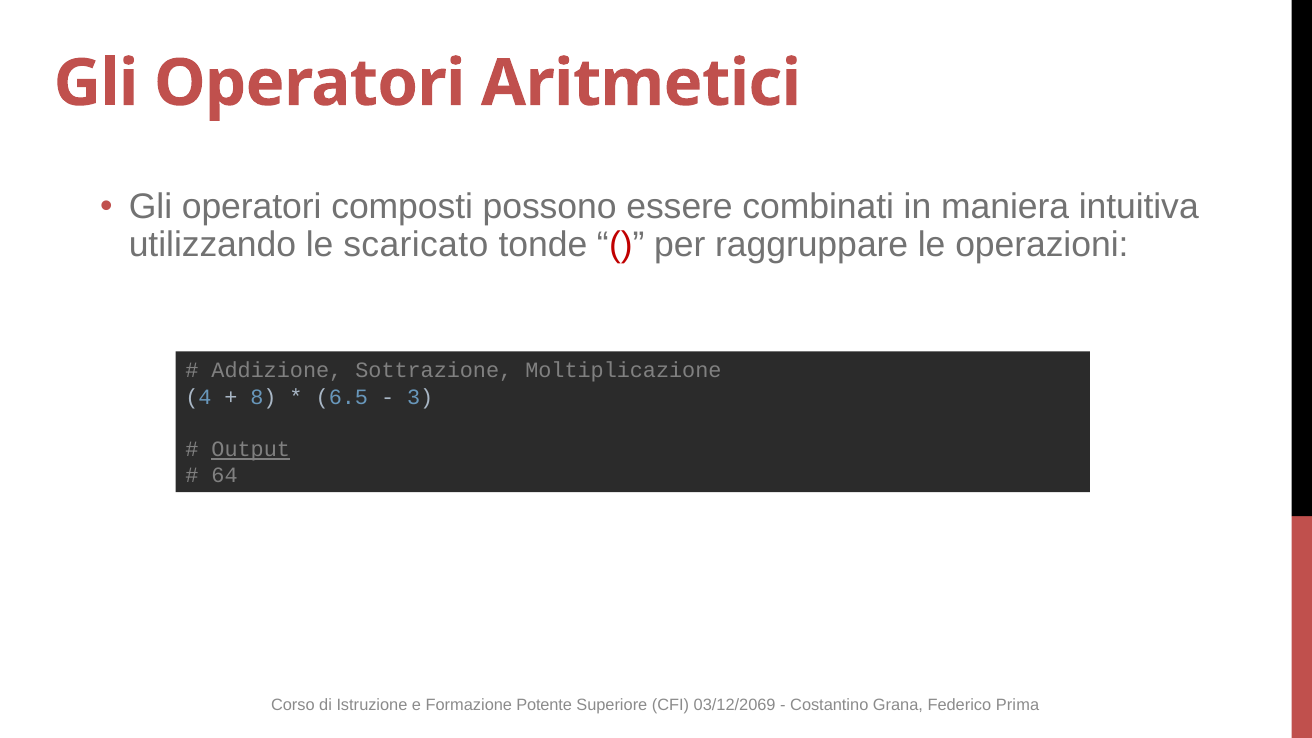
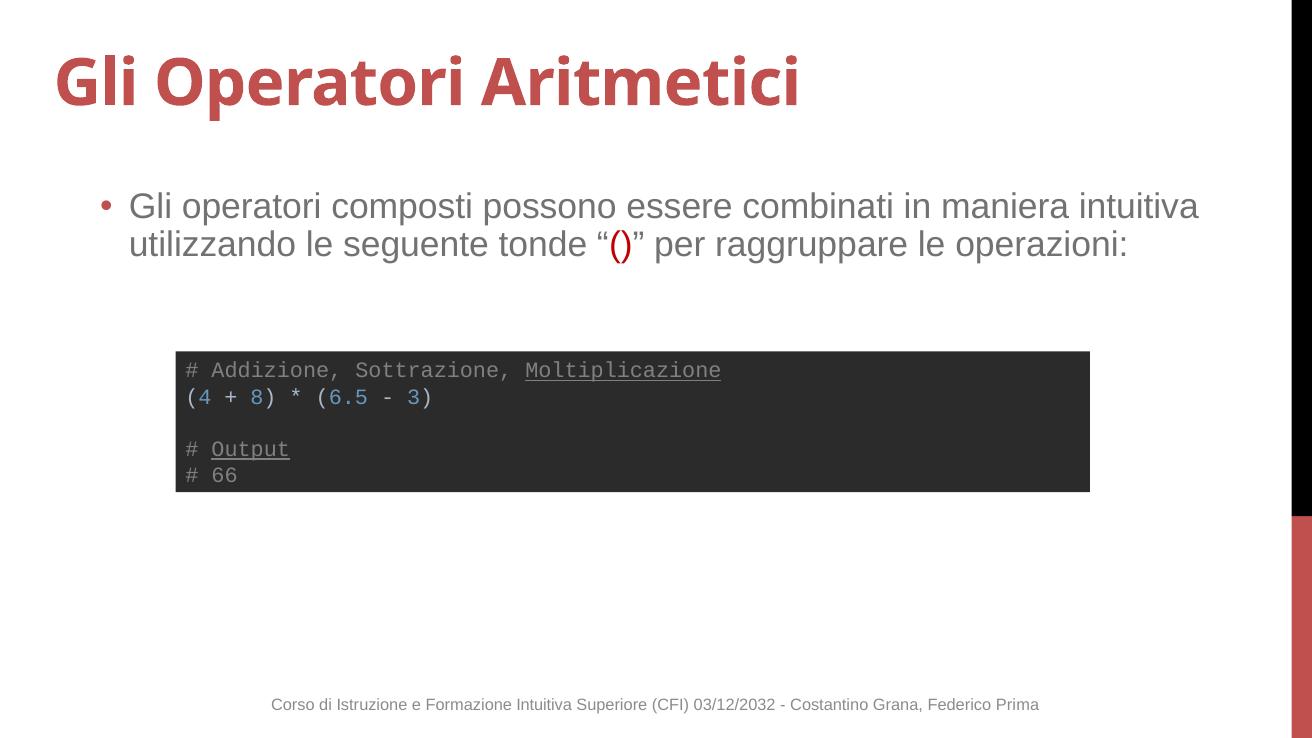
scaricato: scaricato -> seguente (416, 245)
Moltiplicazione underline: none -> present (623, 371)
64: 64 -> 66 (225, 476)
Formazione Potente: Potente -> Intuitiva (544, 705)
03/12/2069: 03/12/2069 -> 03/12/2032 (735, 705)
